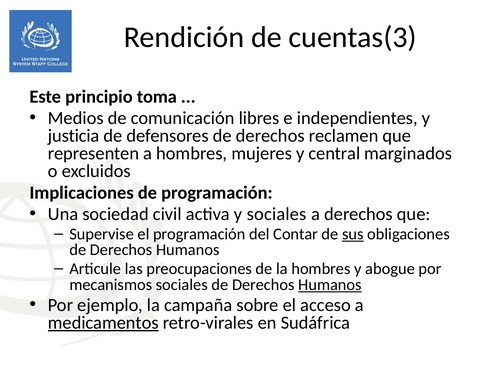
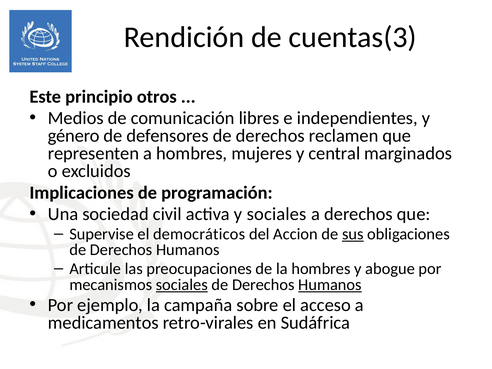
toma: toma -> otros (157, 97)
justicia: justicia -> género (74, 136)
el programación: programación -> democráticos (199, 234)
Contar: Contar -> Accion (296, 234)
sociales underline: none -> present (182, 285)
medicamentos underline: present -> none (103, 323)
